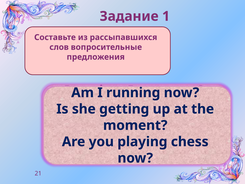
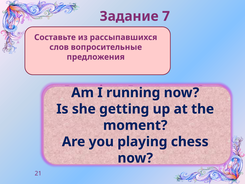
1: 1 -> 7 (166, 16)
